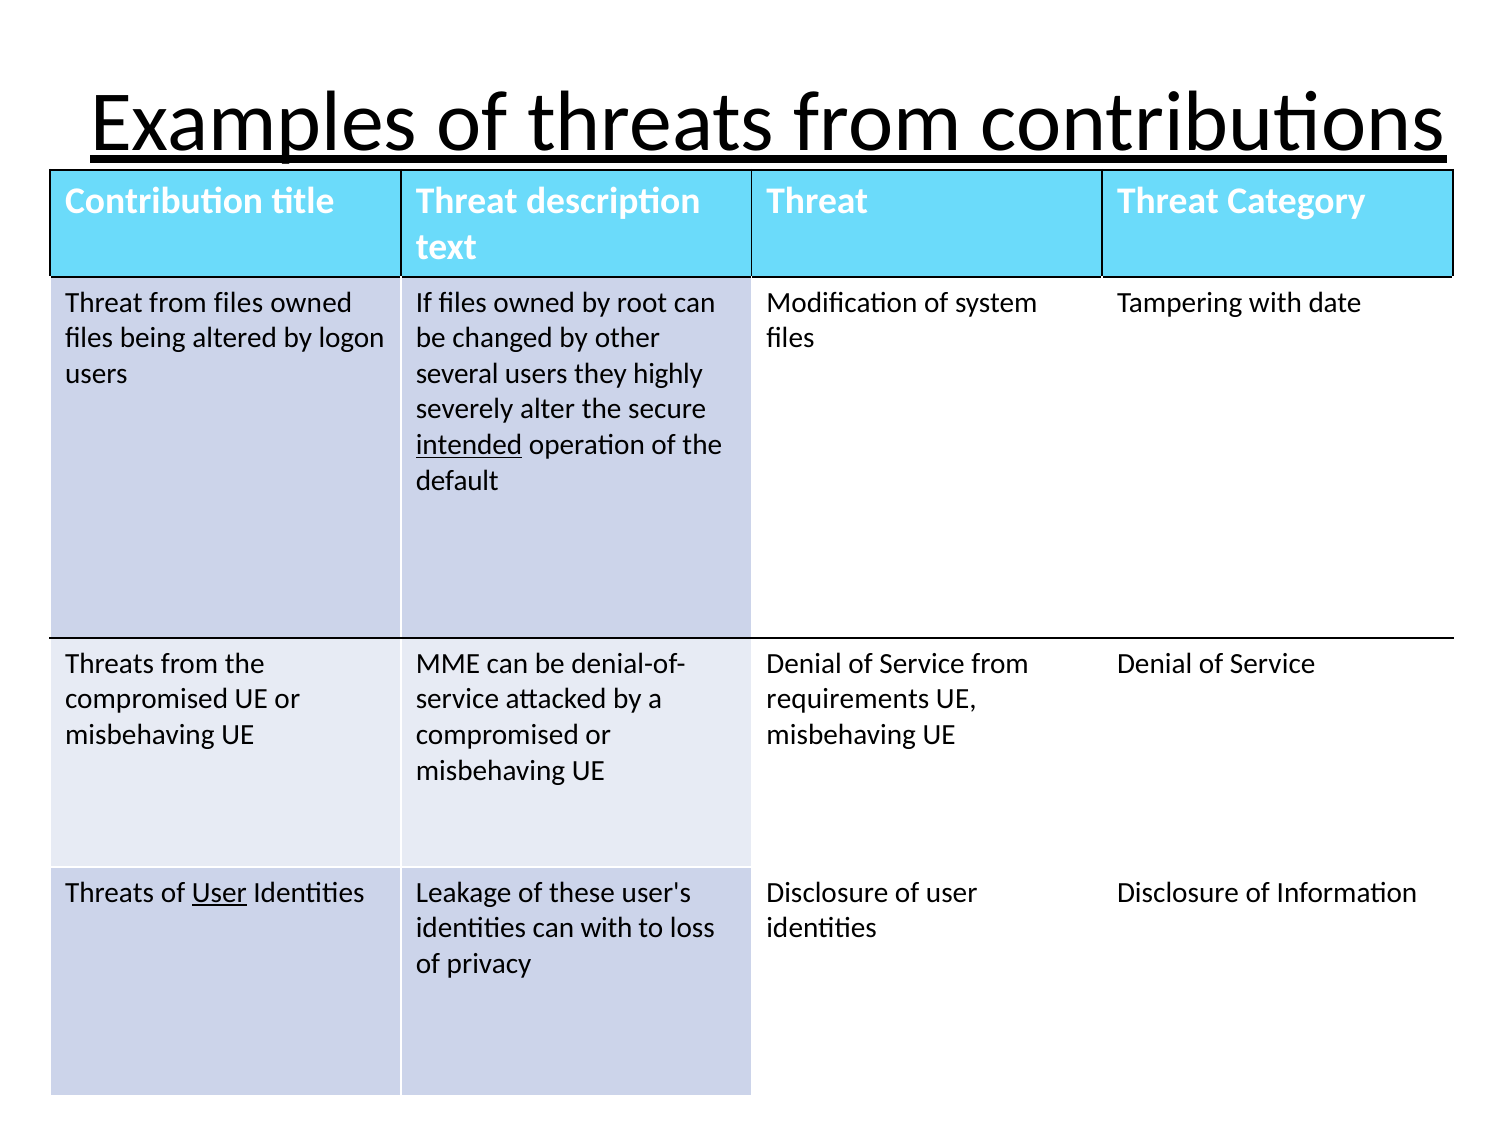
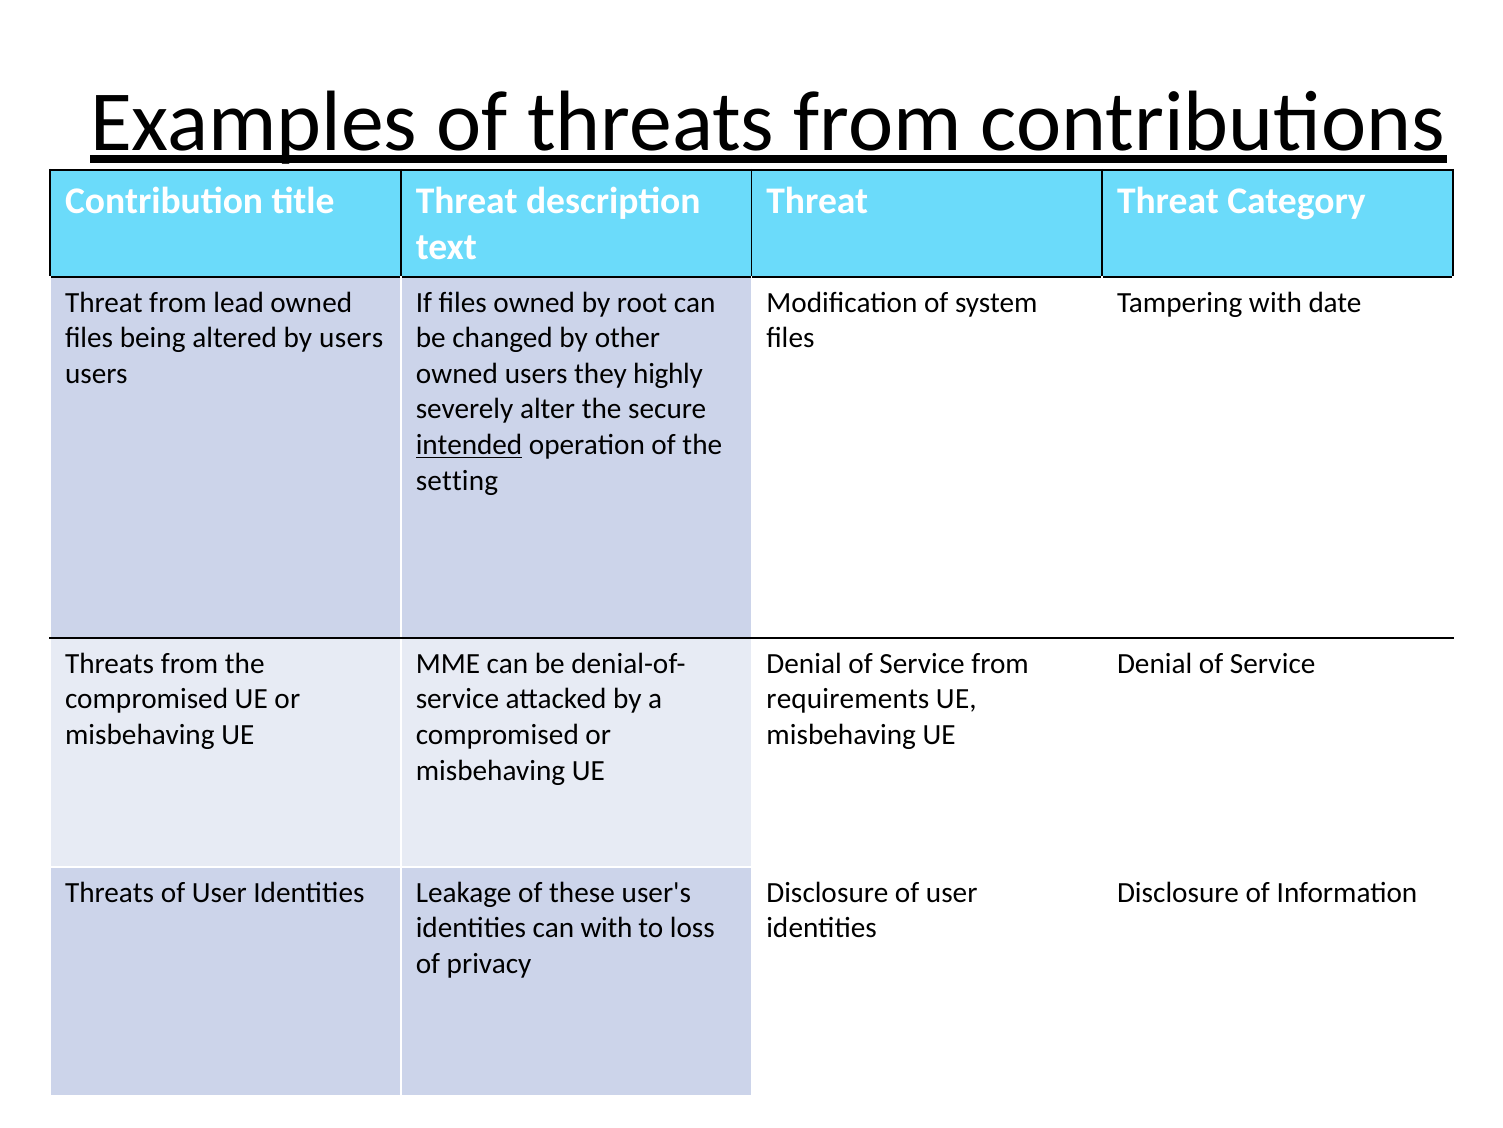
from files: files -> lead (239, 302)
by logon: logon -> users (351, 338)
several: several -> owned (457, 373)
default: default -> setting (457, 480)
User underline: present -> none (219, 892)
